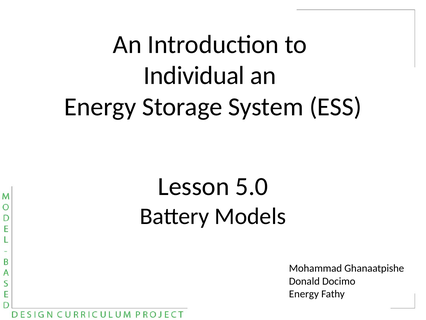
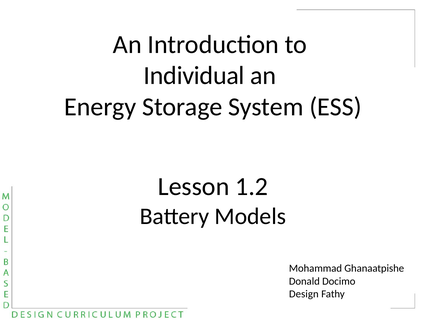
5.0: 5.0 -> 1.2 (252, 186)
Energy: Energy -> Design (304, 294)
